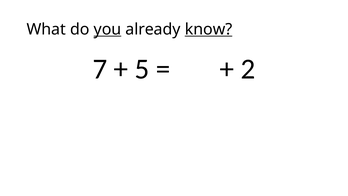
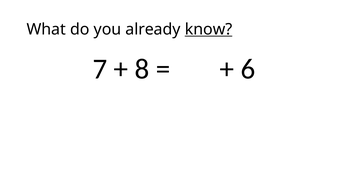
you underline: present -> none (107, 29)
5: 5 -> 8 (142, 69)
2: 2 -> 6 (248, 69)
